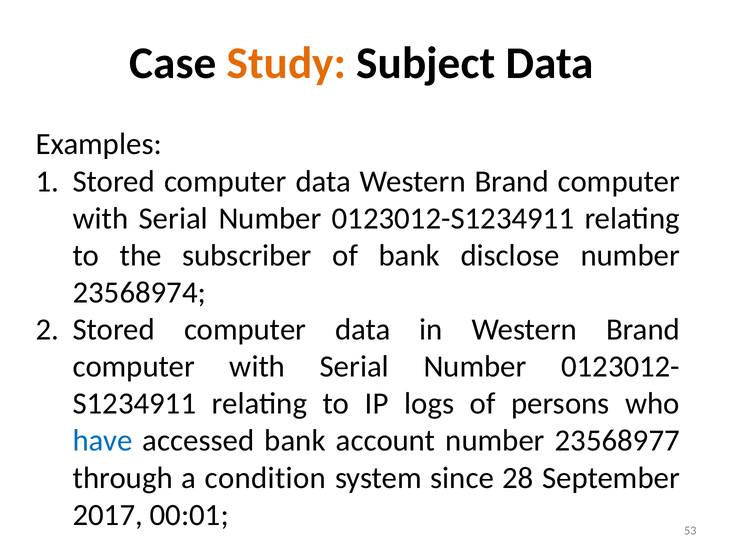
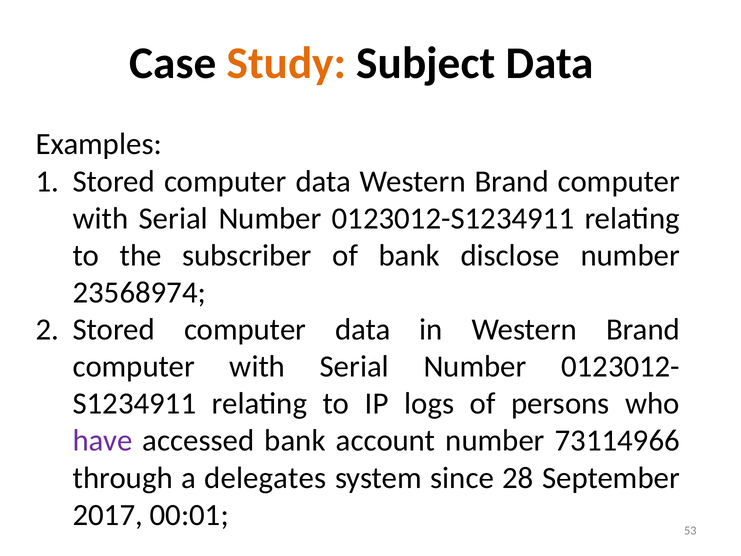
have colour: blue -> purple (103, 441)
23568977: 23568977 -> 73114966 (617, 441)
condition: condition -> delegates (265, 478)
